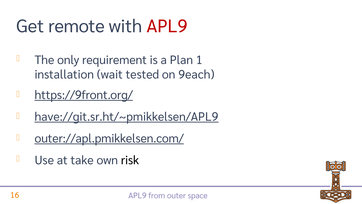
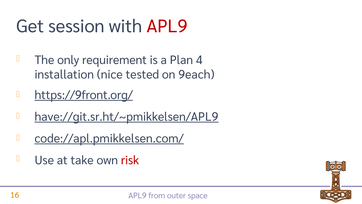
remote: remote -> session (76, 26)
1: 1 -> 4 (199, 60)
wait: wait -> nice (110, 74)
outer://apl.pmikkelsen.com/: outer://apl.pmikkelsen.com/ -> code://apl.pmikkelsen.com/ (109, 138)
risk colour: black -> red (130, 160)
